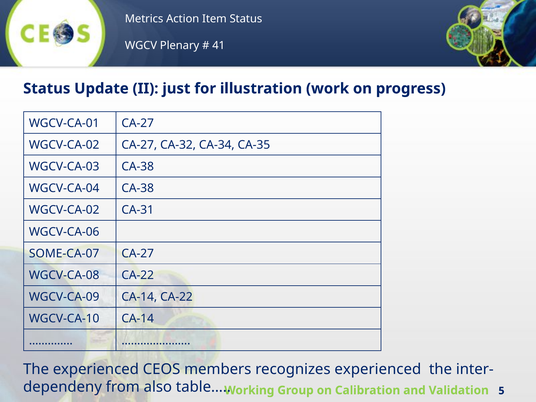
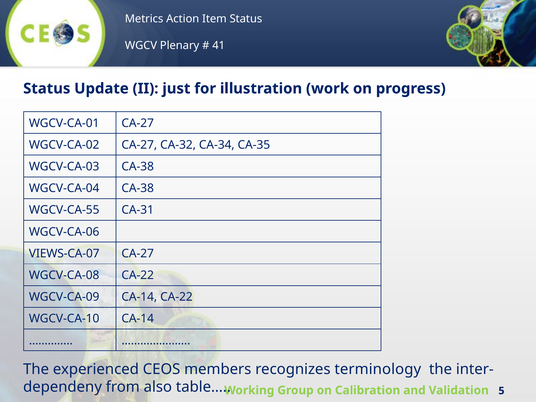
WGCV-CA-02: WGCV-CA-02 -> WGCV-CA-55 (64, 210)
SOME-CA-07: SOME-CA-07 -> VIEWS-CA-07 (64, 254)
recognizes experienced: experienced -> terminology (378, 369)
